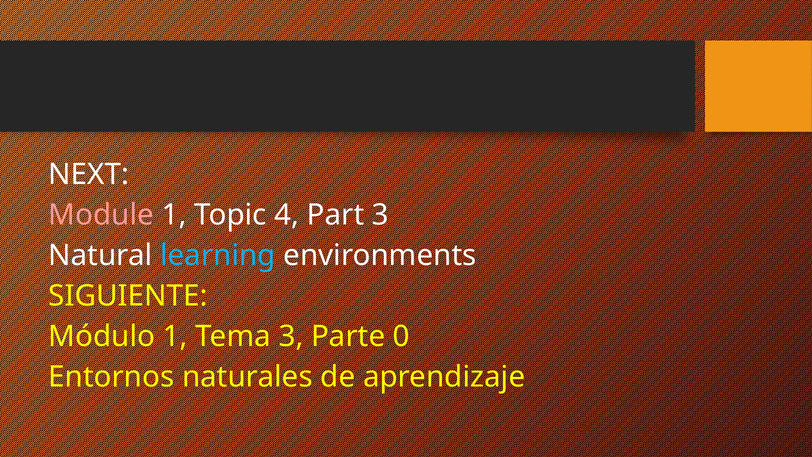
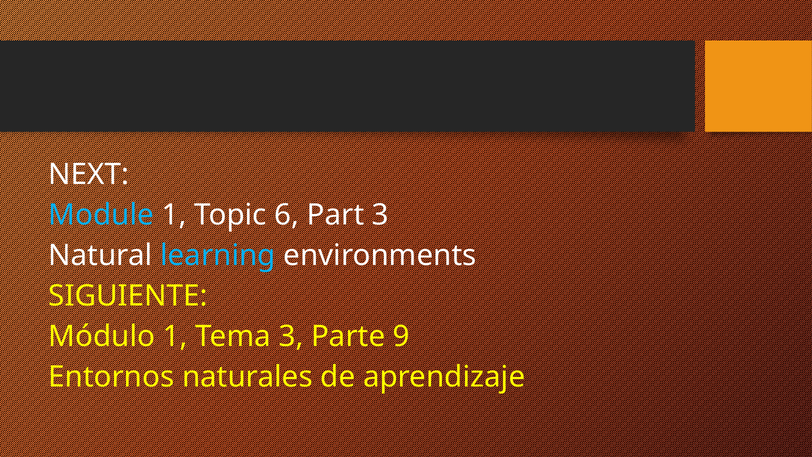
Module colour: pink -> light blue (101, 215)
4: 4 -> 6 (287, 215)
0: 0 -> 9 (401, 336)
